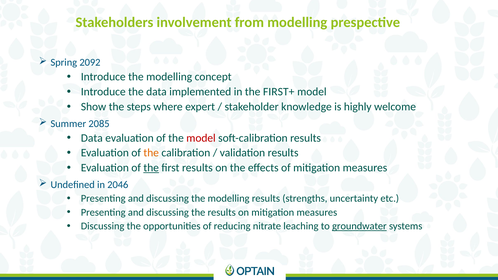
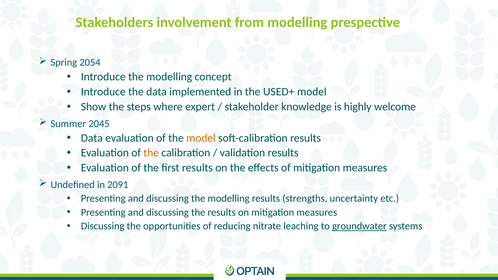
2092: 2092 -> 2054 (90, 63)
FIRST+: FIRST+ -> USED+ (279, 92)
2085: 2085 -> 2045 (99, 124)
model colour: red -> orange (201, 138)
the underline: present -> none (151, 168)
2046: 2046 -> 2091 (118, 185)
